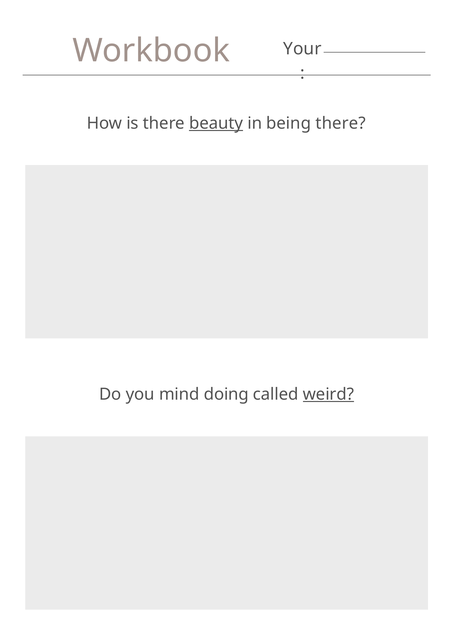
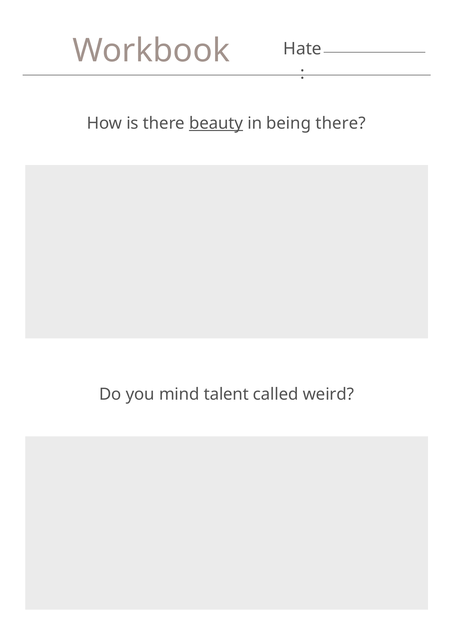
Your: Your -> Hate (302, 49)
doing: doing -> talent (226, 394)
weird underline: present -> none (328, 394)
